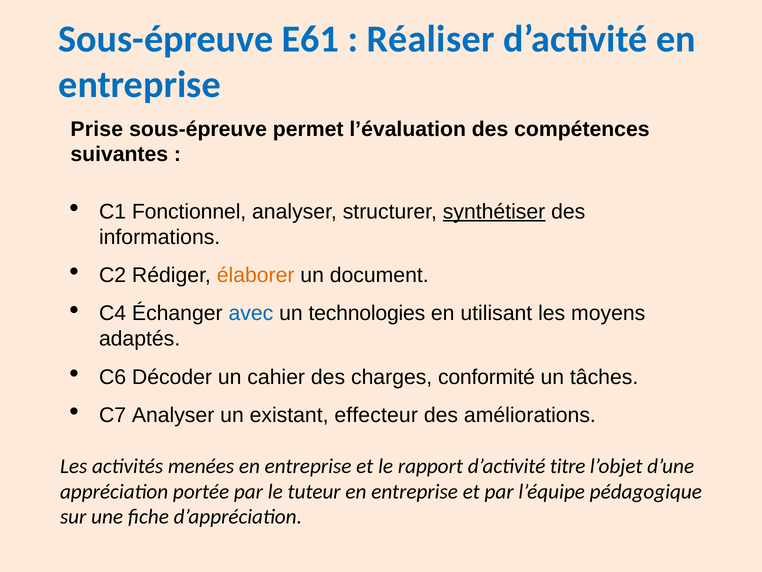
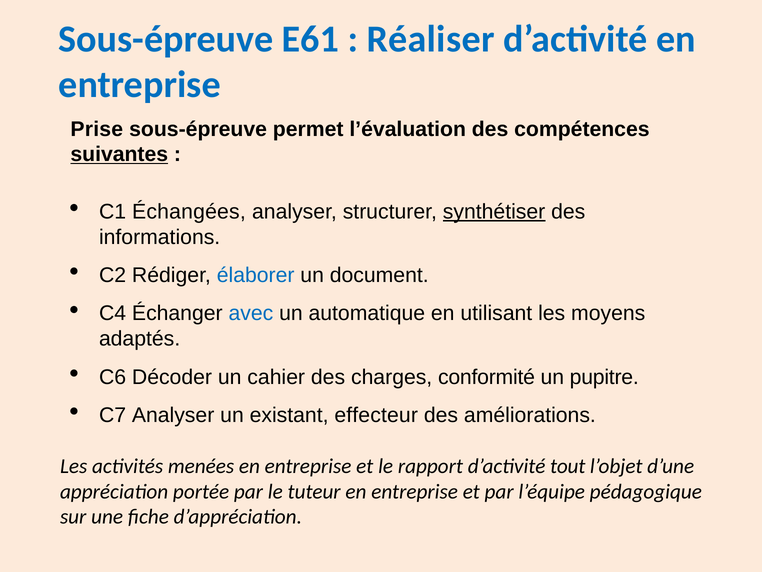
suivantes underline: none -> present (119, 154)
Fonctionnel: Fonctionnel -> Échangées (189, 212)
élaborer colour: orange -> blue (256, 275)
technologies: technologies -> automatique (367, 313)
tâches: tâches -> pupitre (604, 377)
titre: titre -> tout (568, 466)
